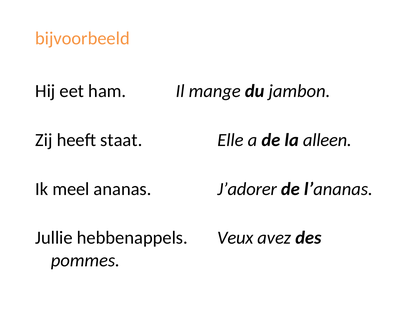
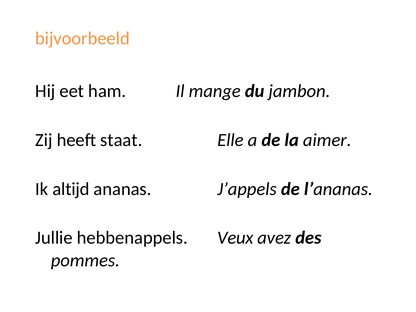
alleen: alleen -> aimer (327, 140)
meel: meel -> altijd (71, 189)
J’adorer: J’adorer -> J’appels (247, 189)
